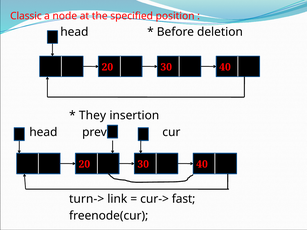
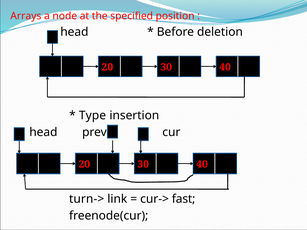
Classic: Classic -> Arrays (26, 16)
They: They -> Type (92, 116)
